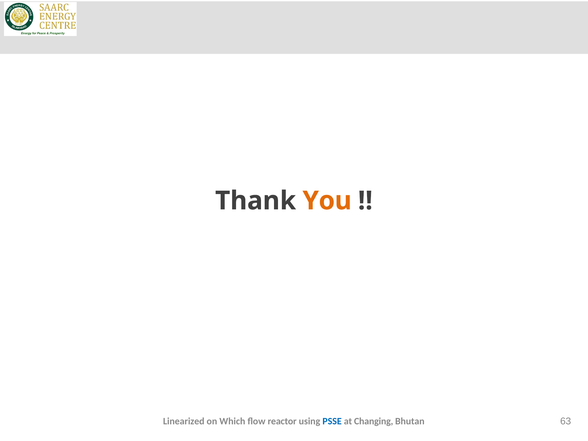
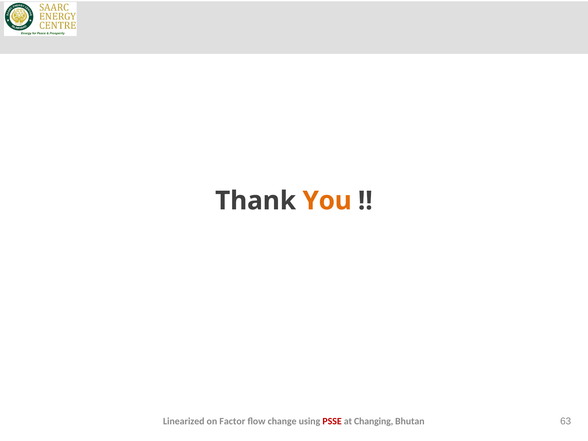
Which: Which -> Factor (232, 421)
reactor: reactor -> change (282, 421)
PSSE colour: blue -> red (332, 421)
